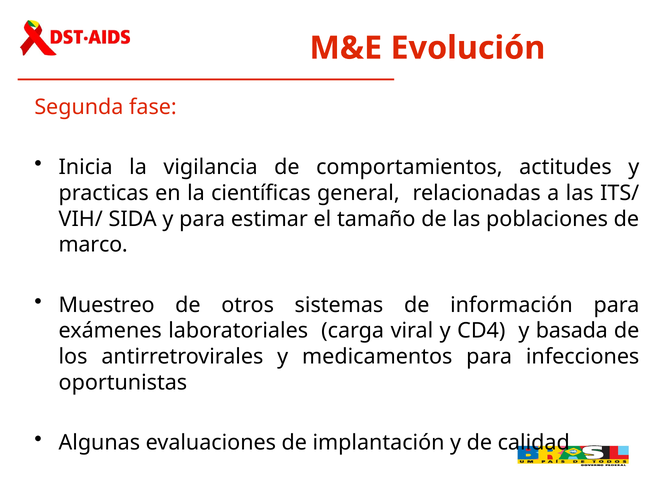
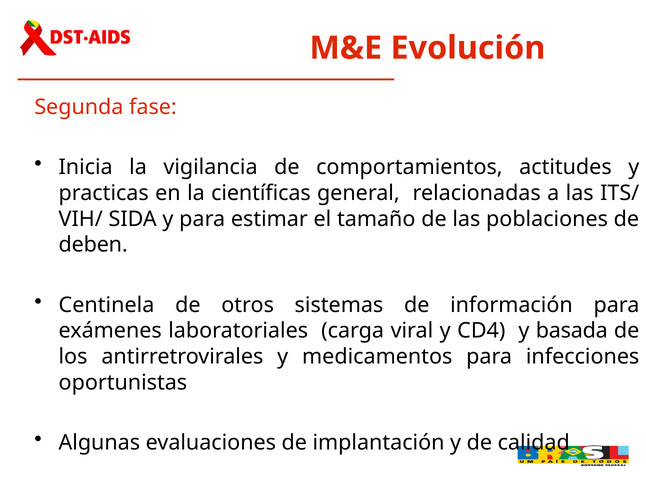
marco: marco -> deben (93, 245)
Muestreo: Muestreo -> Centinela (107, 305)
